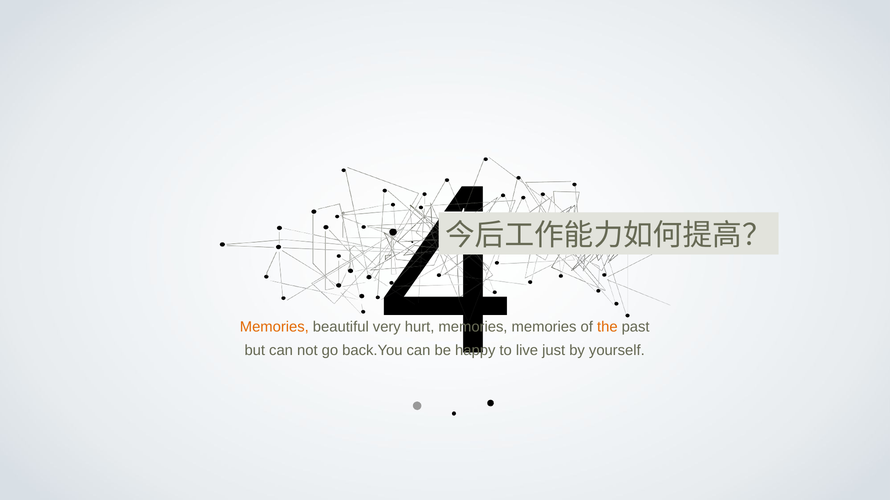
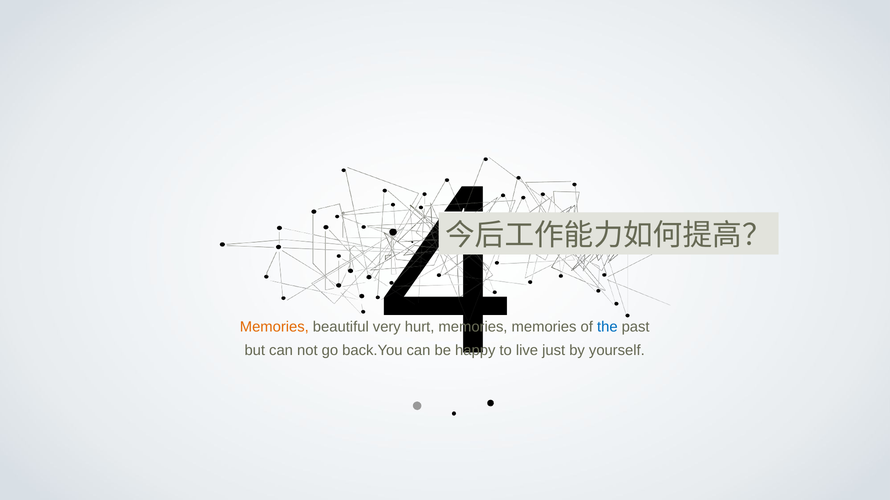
the colour: orange -> blue (607, 327)
